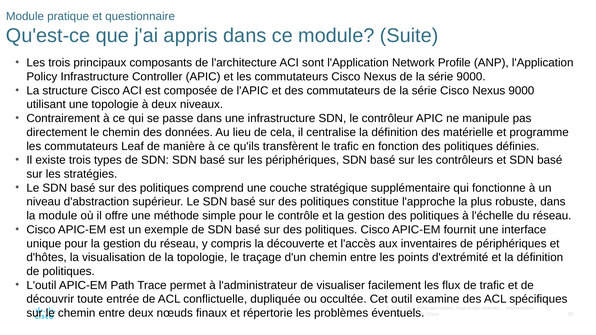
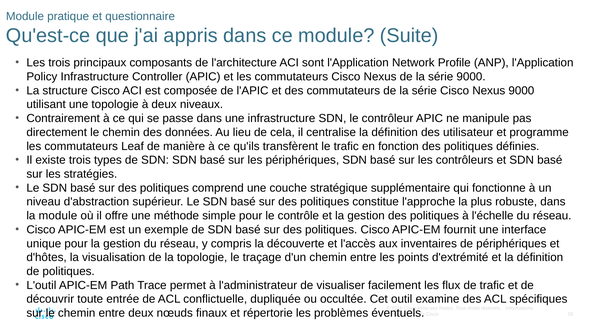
matérielle: matérielle -> utilisateur (468, 132)
